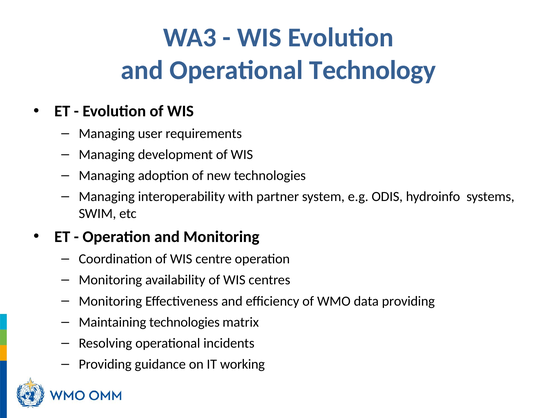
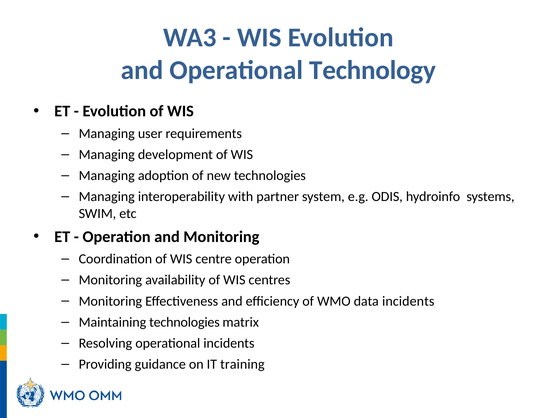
data providing: providing -> incidents (408, 301)
working: working -> training (242, 364)
